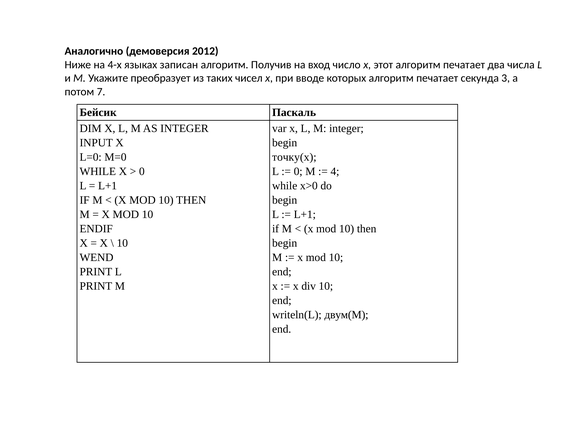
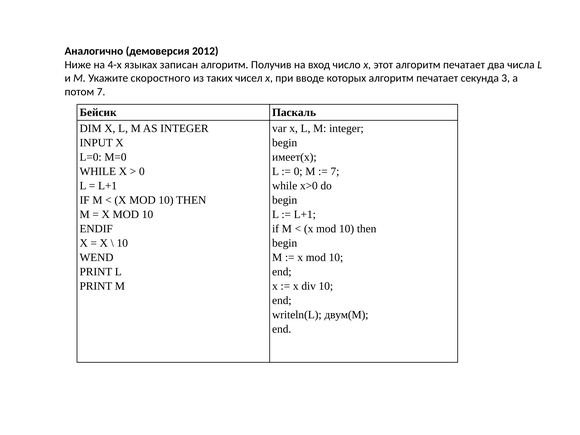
преобразует: преобразует -> скоростного (161, 78)
точку(x: точку(x -> имеет(x (294, 157)
4: 4 -> 7 (335, 171)
